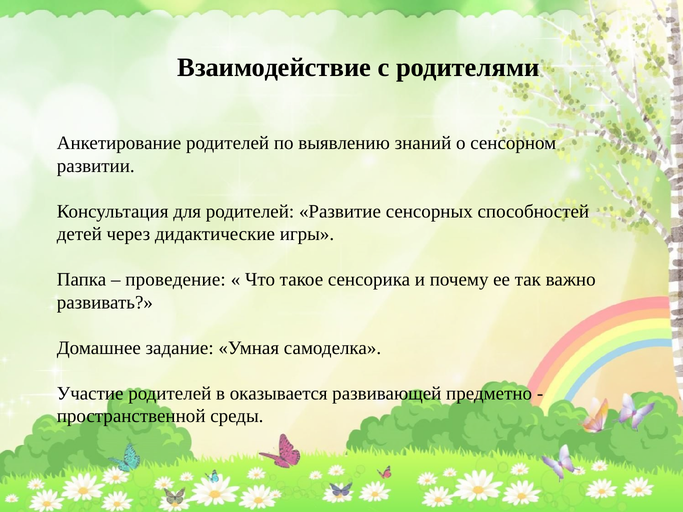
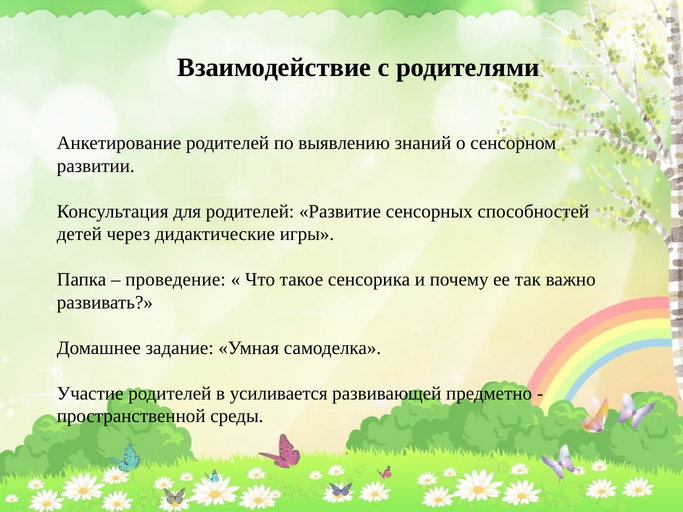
оказывается: оказывается -> усиливается (279, 394)
